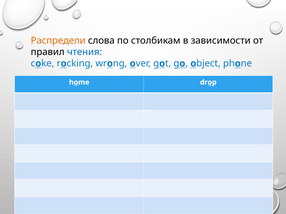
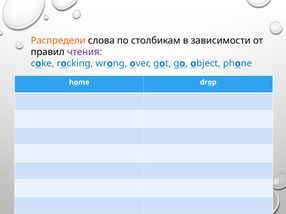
чтения colour: blue -> purple (84, 52)
